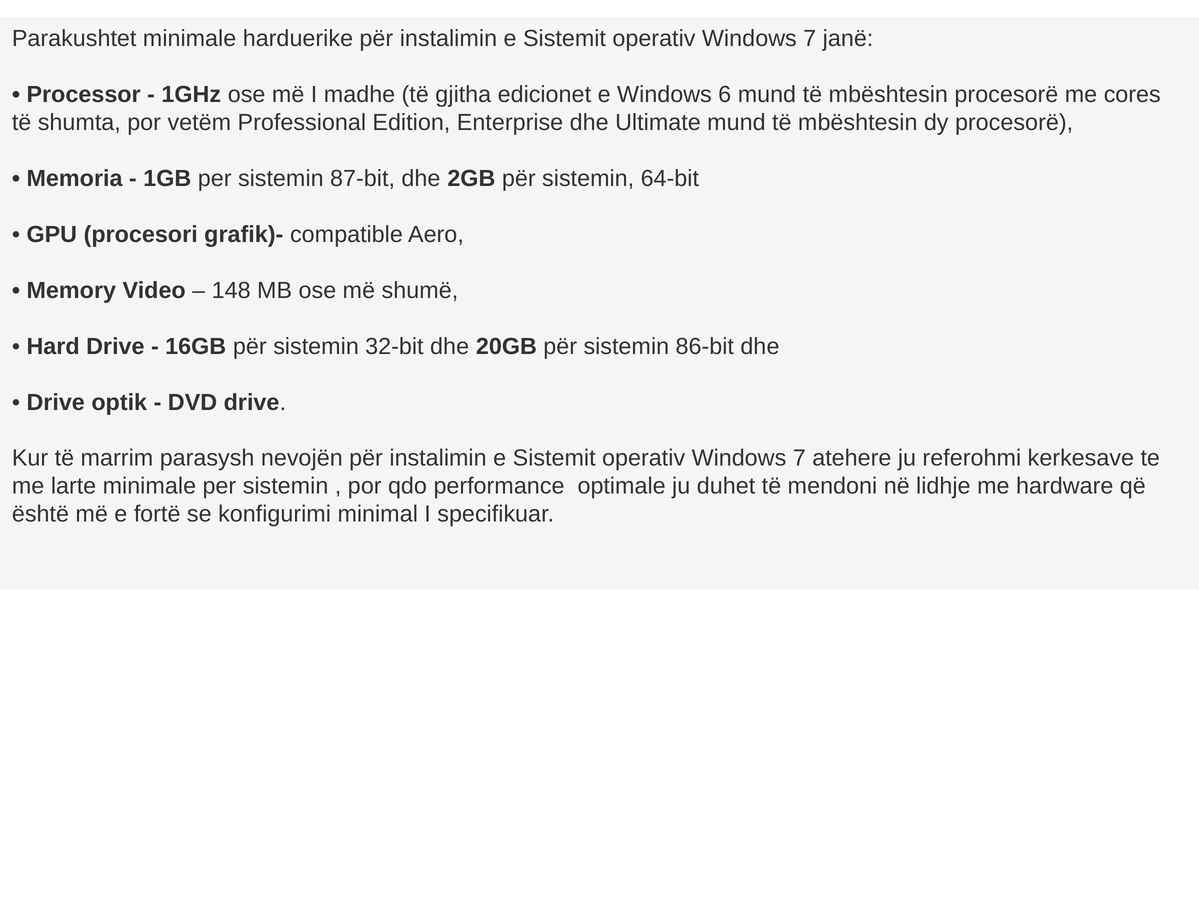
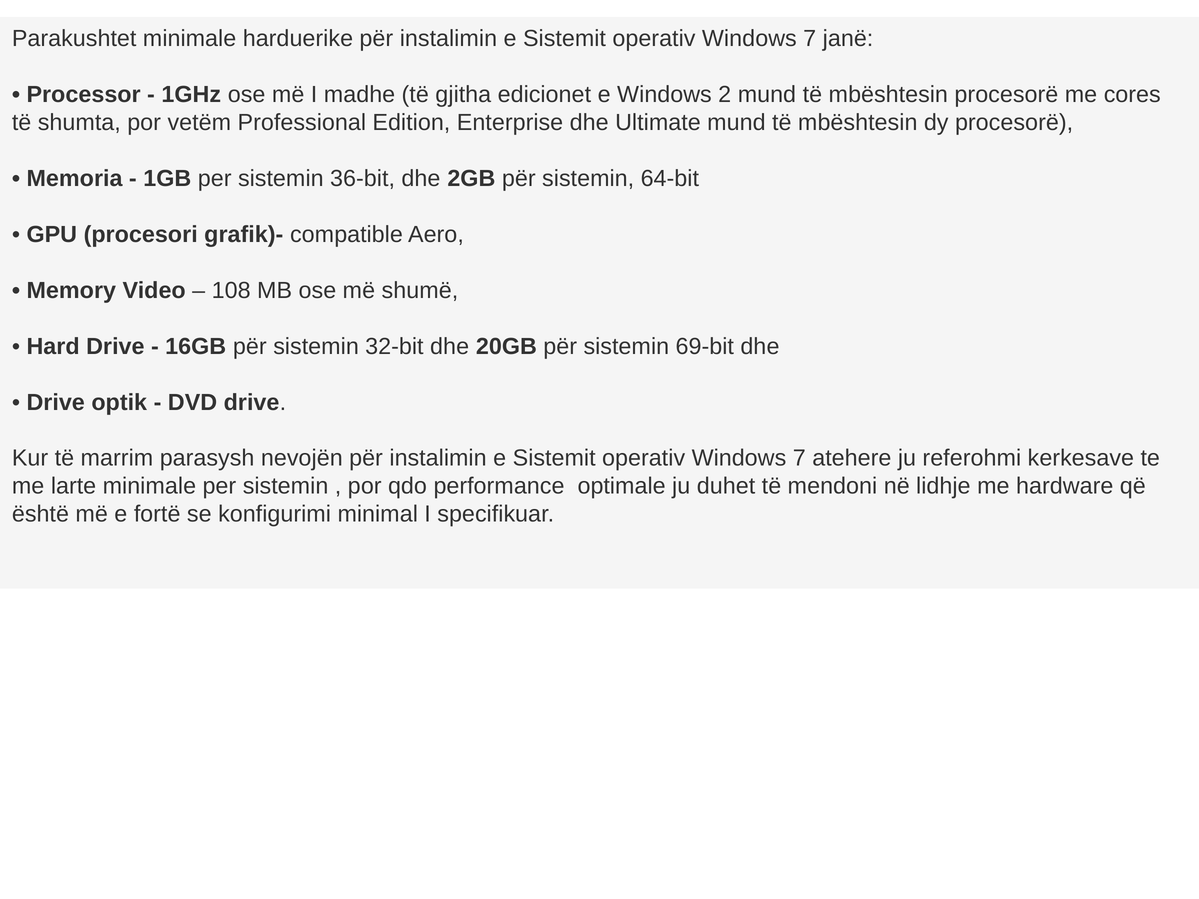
6: 6 -> 2 (725, 95)
87-bit: 87-bit -> 36-bit (363, 178)
148: 148 -> 108 (231, 290)
86-bit: 86-bit -> 69-bit (705, 346)
